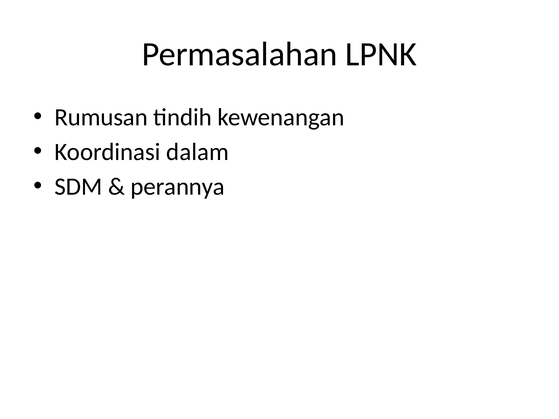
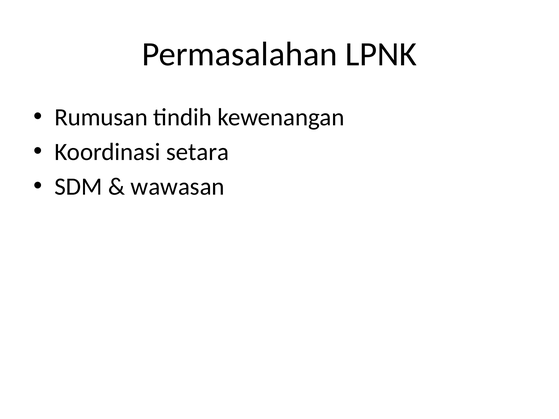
dalam: dalam -> setara (198, 152)
perannya: perannya -> wawasan (178, 187)
